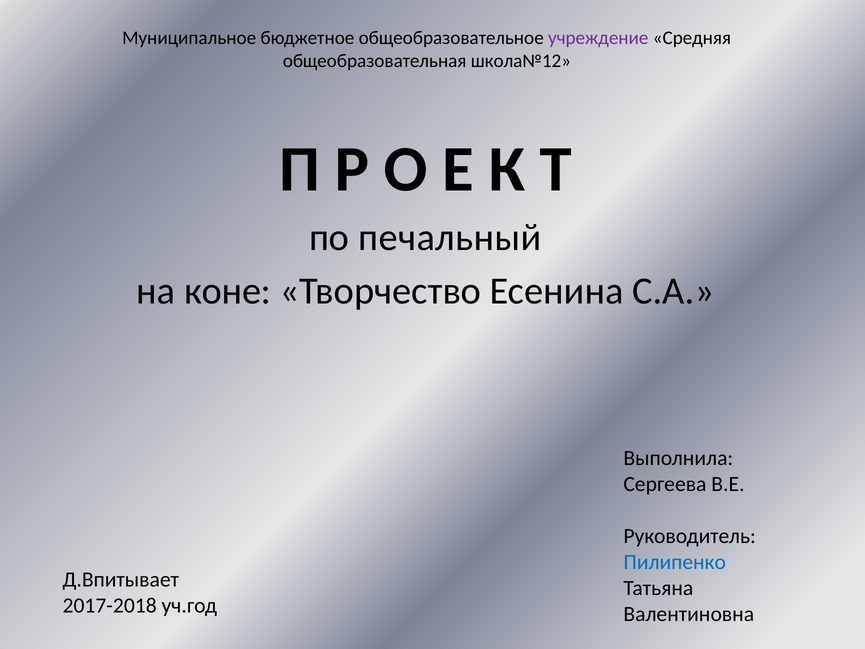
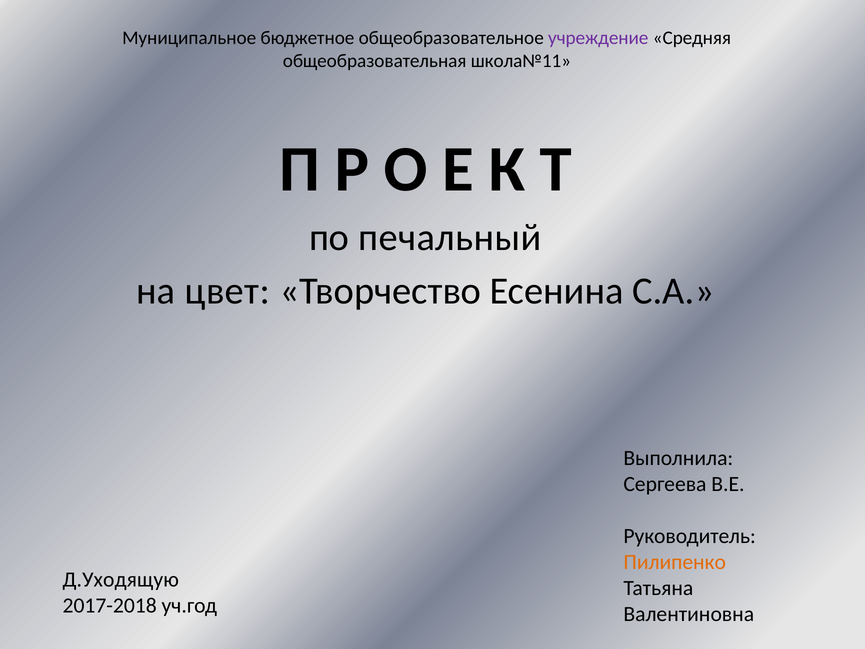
школа№12: школа№12 -> школа№11 (521, 61)
коне: коне -> цвет (227, 291)
Пилипенко colour: blue -> orange (675, 562)
Д.Впитывает: Д.Впитывает -> Д.Уходящую (121, 580)
